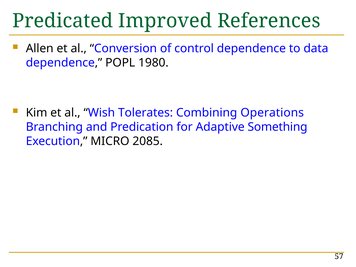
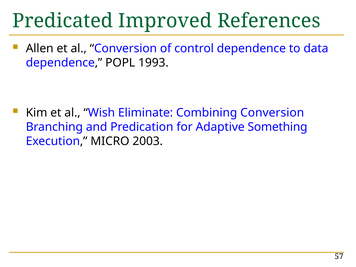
1980: 1980 -> 1993 (153, 63)
Tolerates: Tolerates -> Eliminate (146, 113)
Combining Operations: Operations -> Conversion (272, 113)
2085: 2085 -> 2003 (148, 141)
